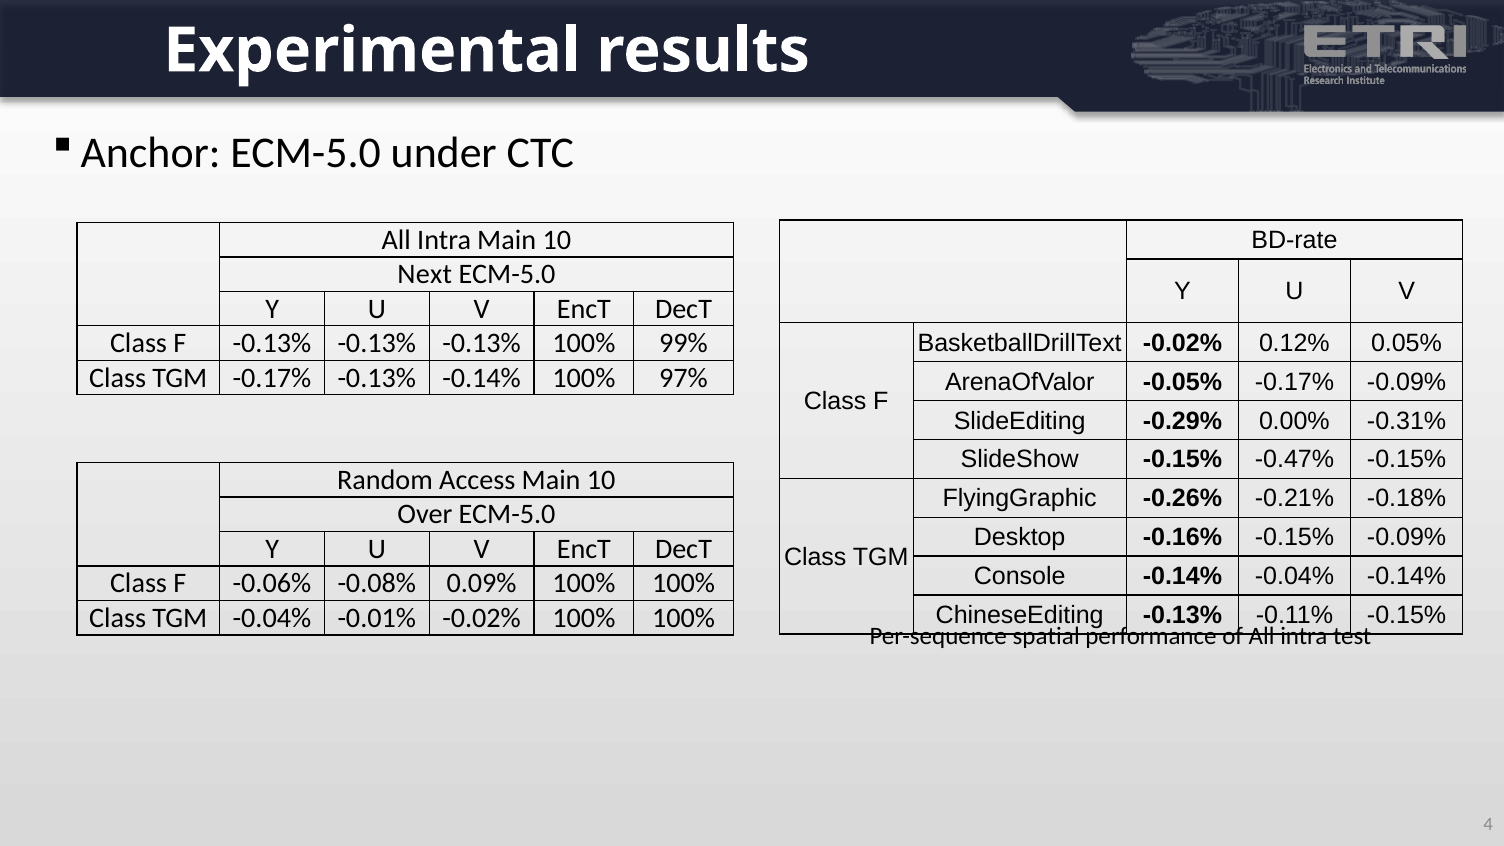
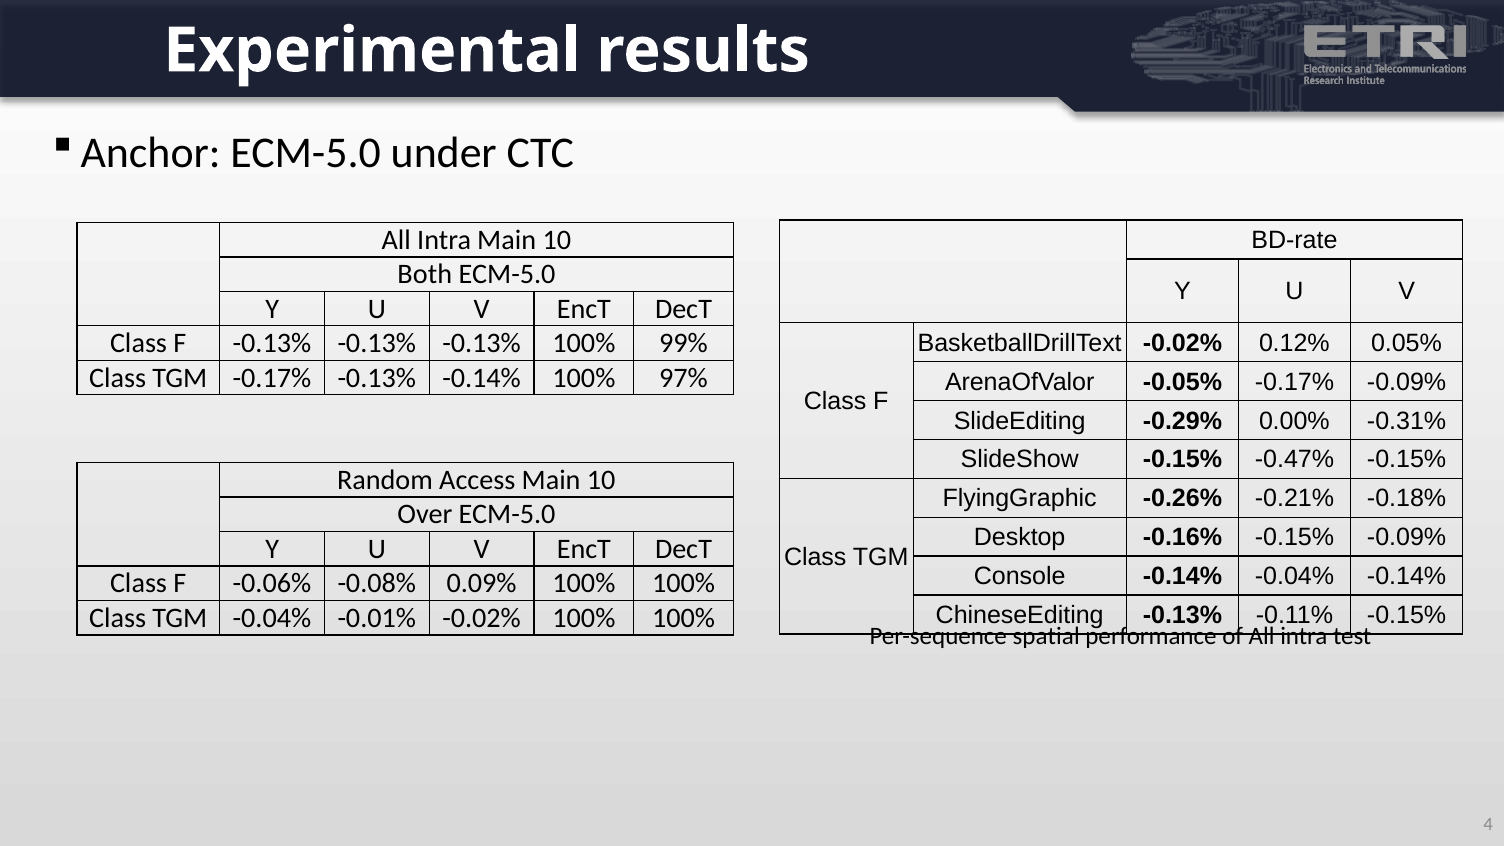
Next: Next -> Both (425, 274)
